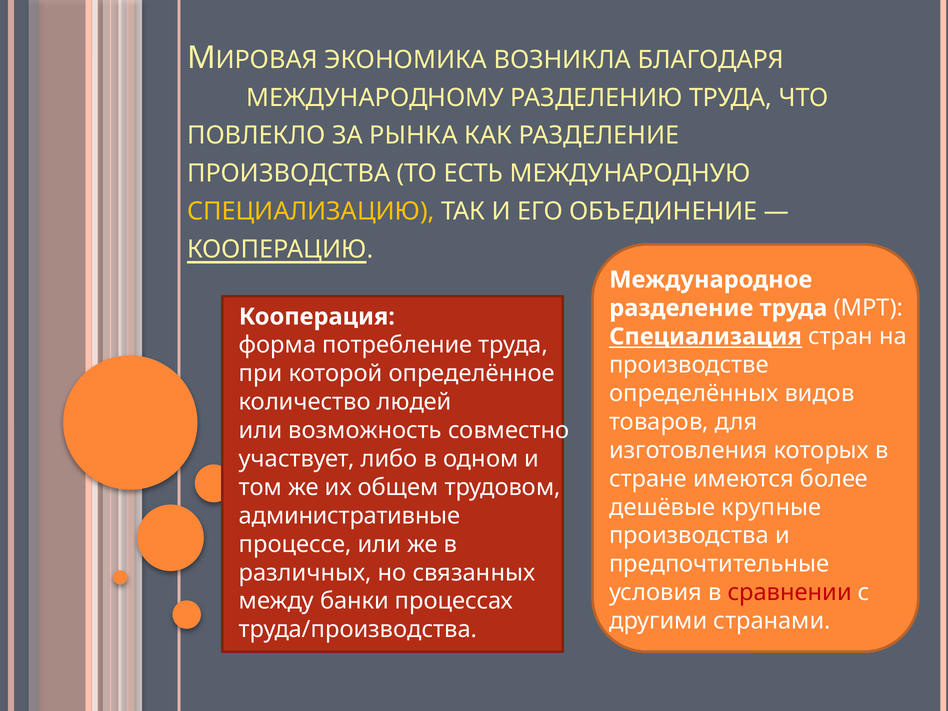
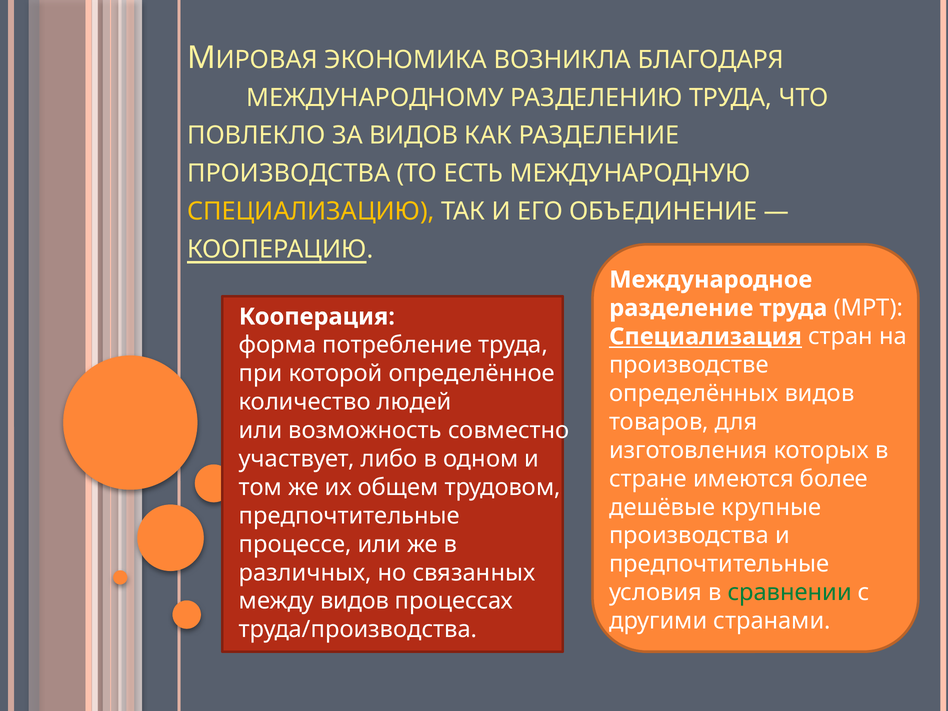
ЗА РЫНКА: РЫНКА -> ВИДОВ (414, 136)
административные: административные -> предпочтительные (349, 516)
сравнении colour: red -> green (790, 593)
между банки: банки -> видов (355, 601)
